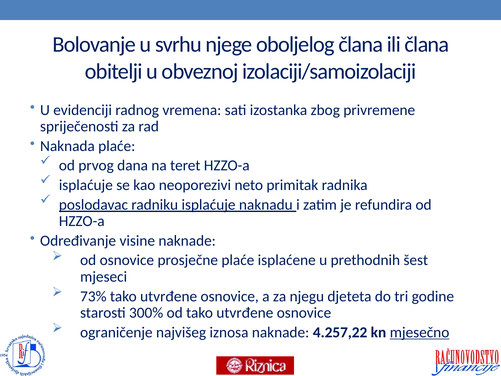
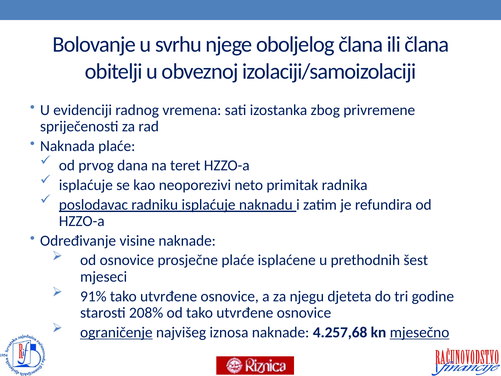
73%: 73% -> 91% (93, 296)
300%: 300% -> 208% (146, 313)
ograničenje underline: none -> present (116, 332)
4.257,22: 4.257,22 -> 4.257,68 (340, 332)
